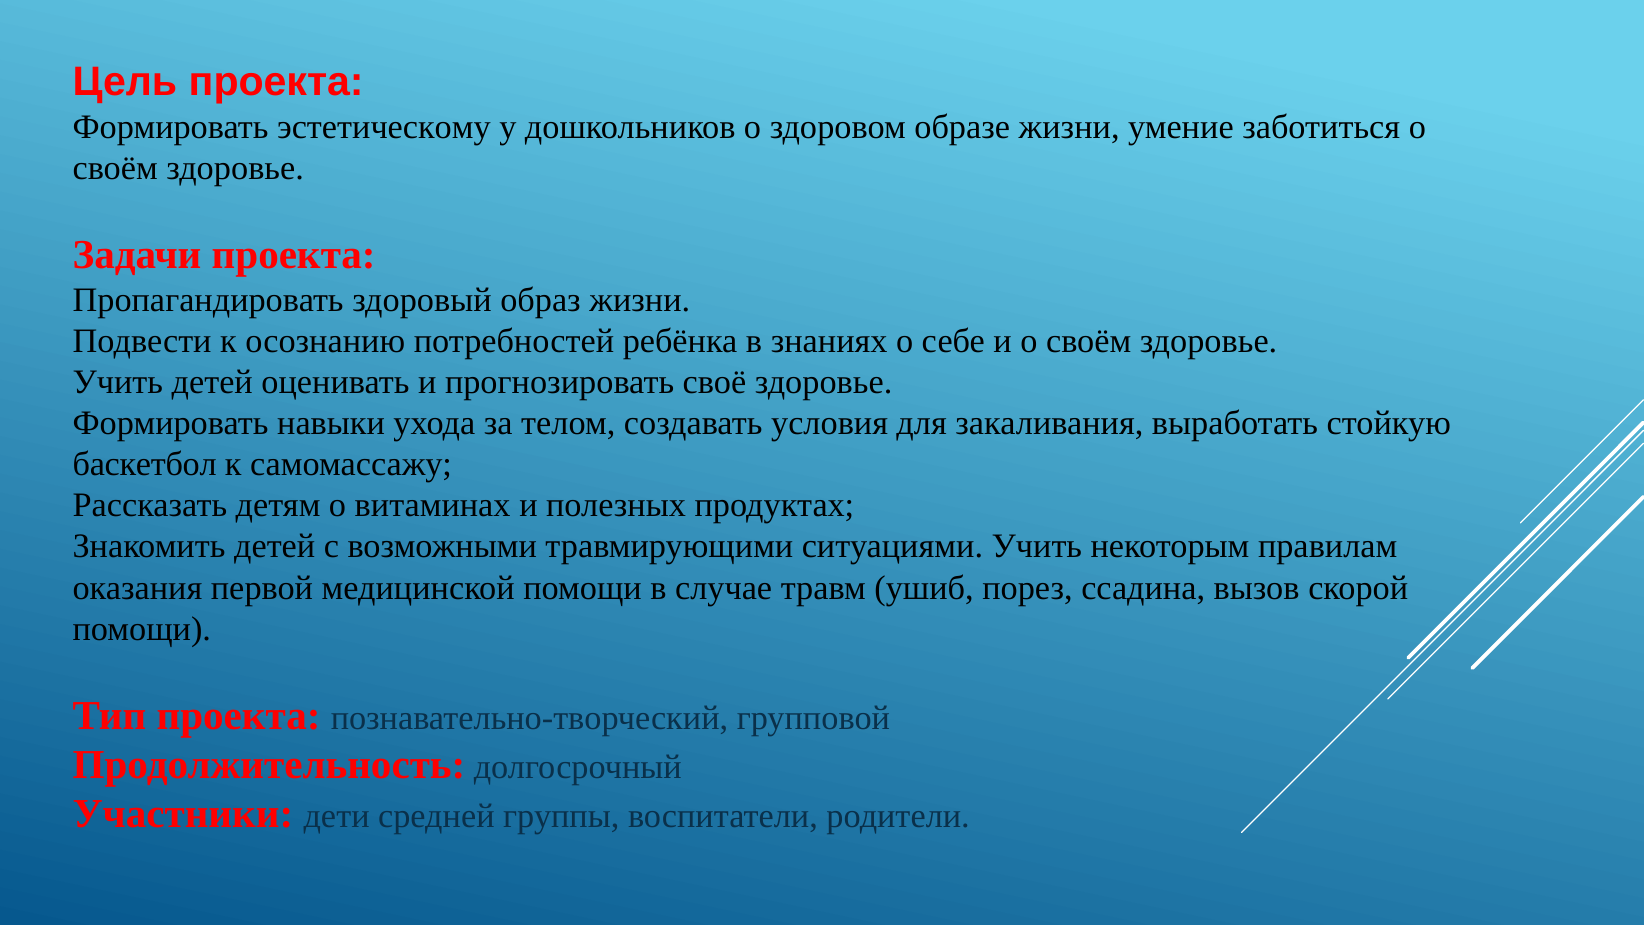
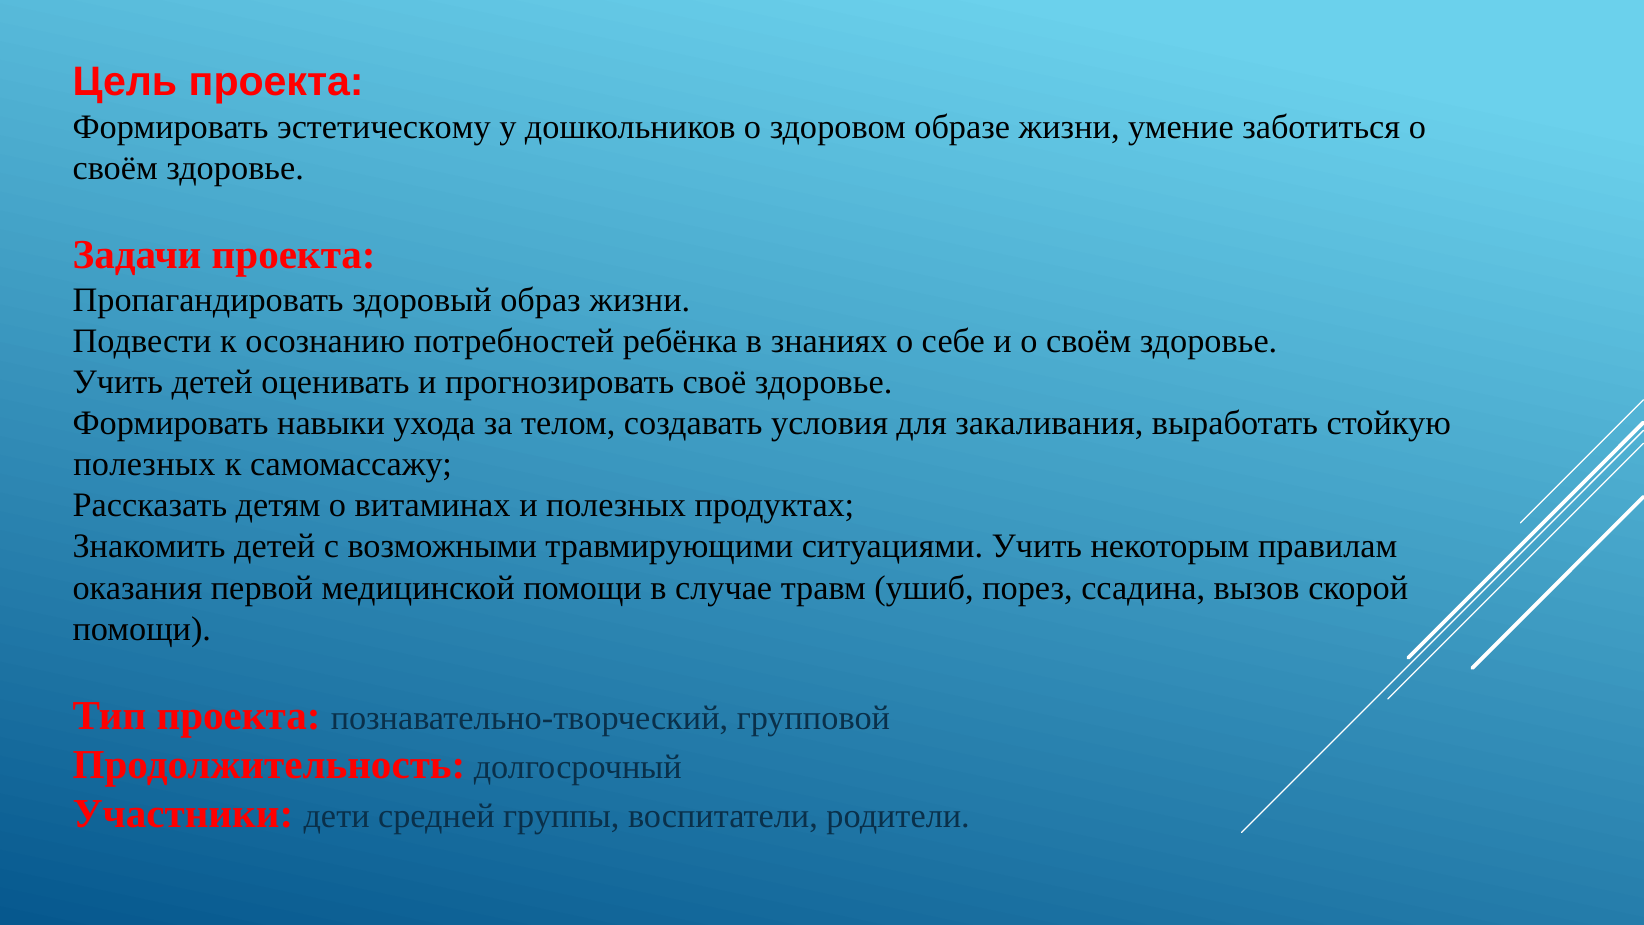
баскетбол: баскетбол -> полезных (144, 464)
